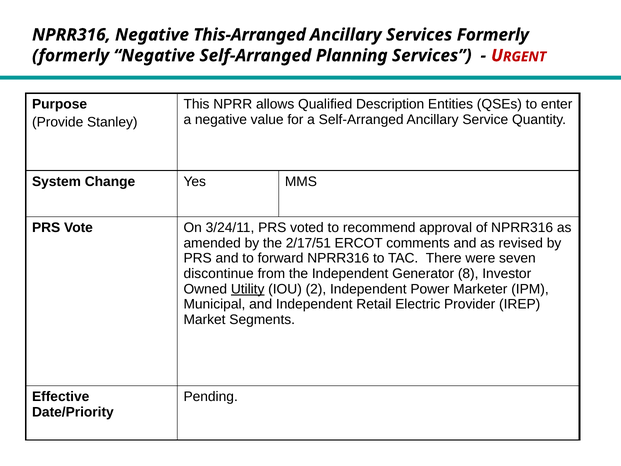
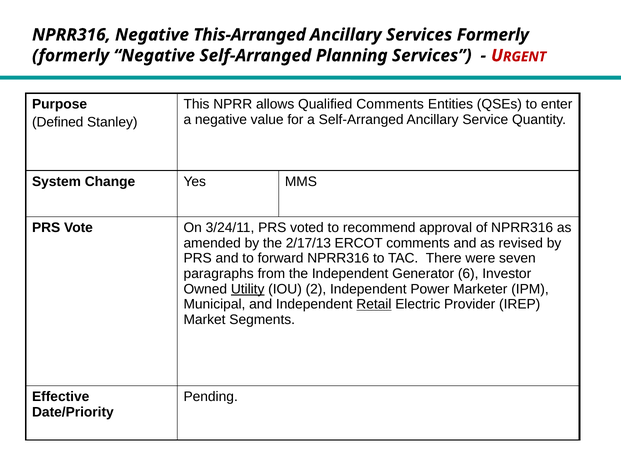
Qualified Description: Description -> Comments (390, 104)
Provide: Provide -> Defined (58, 122)
2/17/51: 2/17/51 -> 2/17/13 (308, 243)
discontinue: discontinue -> paragraphs (219, 274)
8: 8 -> 6 (468, 274)
Retail underline: none -> present (374, 304)
